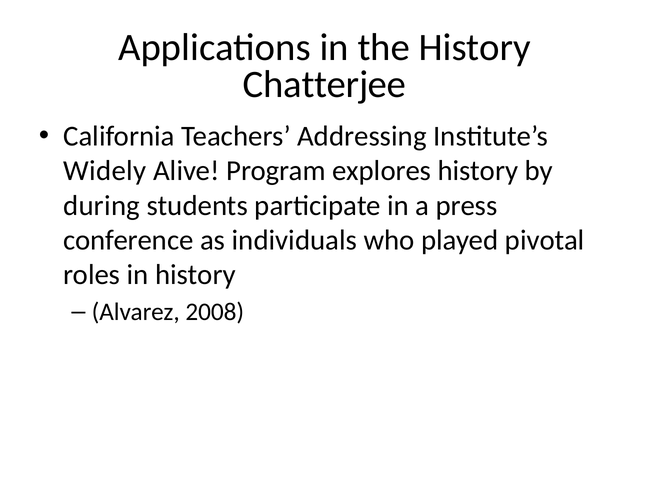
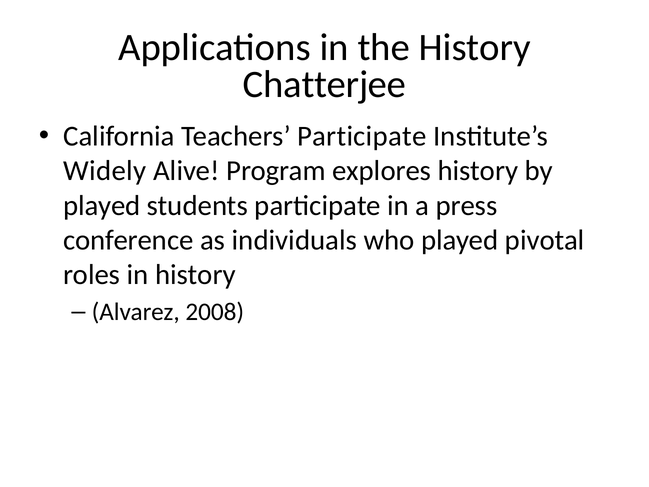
Teachers Addressing: Addressing -> Participate (362, 136)
during: during -> played (102, 205)
